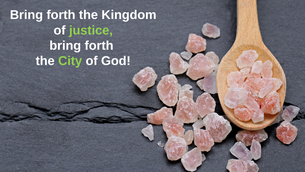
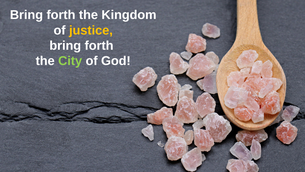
justice colour: light green -> yellow (91, 30)
